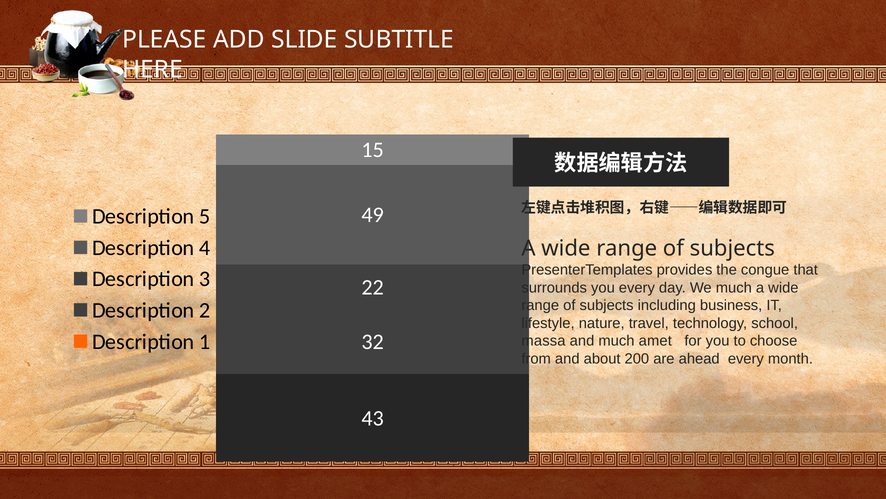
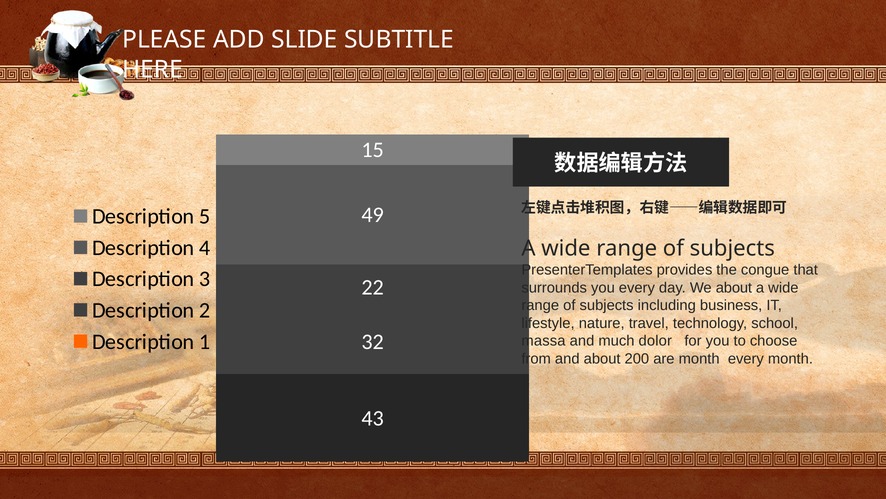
We much: much -> about (734, 287)
amet: amet -> dolor (655, 340)
are ahead: ahead -> month (699, 358)
